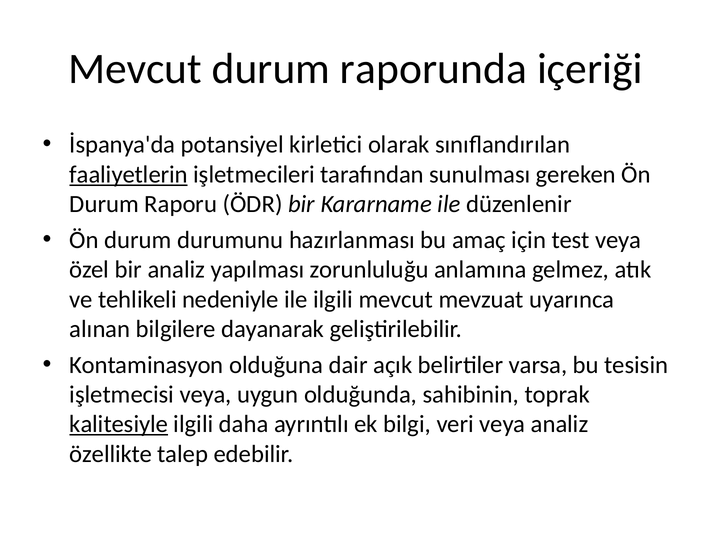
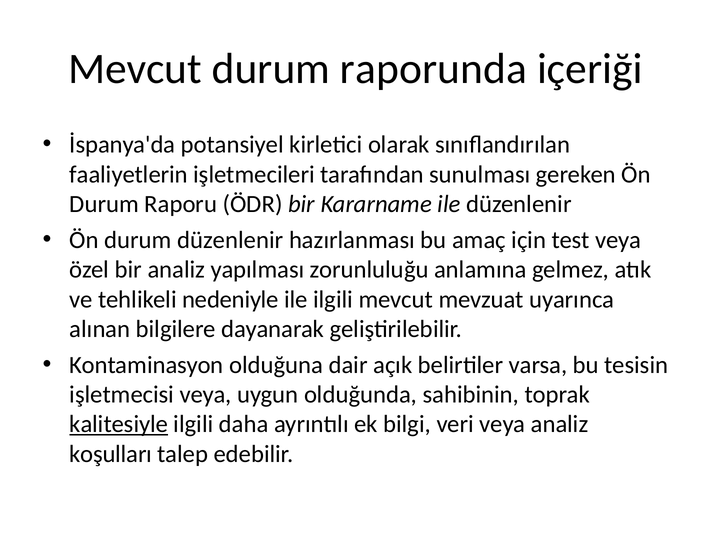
faaliyetlerin underline: present -> none (129, 174)
durum durumunu: durumunu -> düzenlenir (230, 240)
özellikte: özellikte -> koşulları (111, 454)
